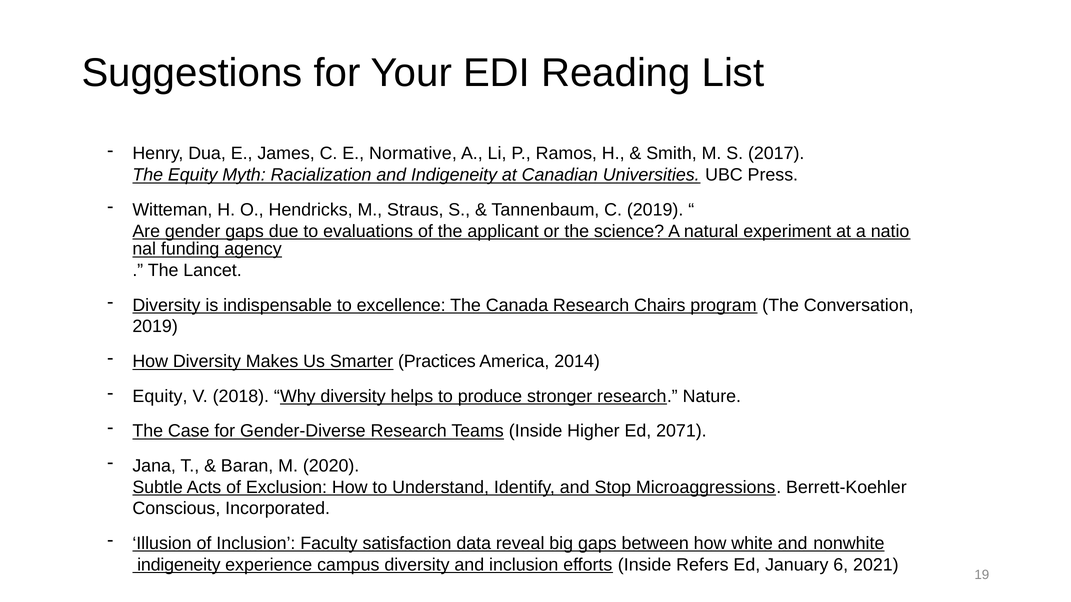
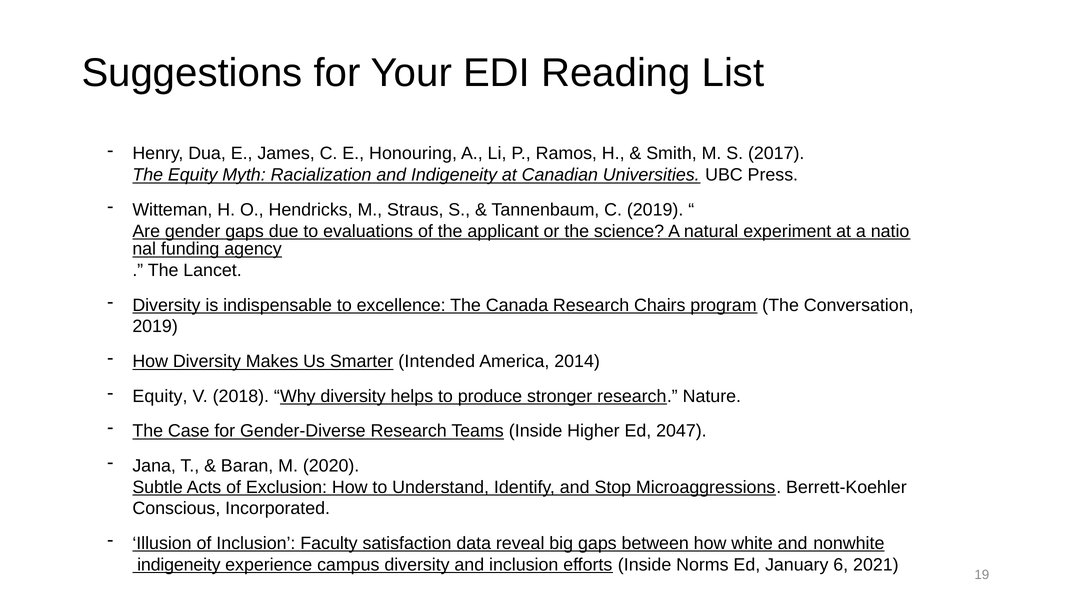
Normative: Normative -> Honouring (413, 154)
Practices: Practices -> Intended (437, 362)
2071: 2071 -> 2047 (681, 431)
Refers: Refers -> Norms (702, 565)
